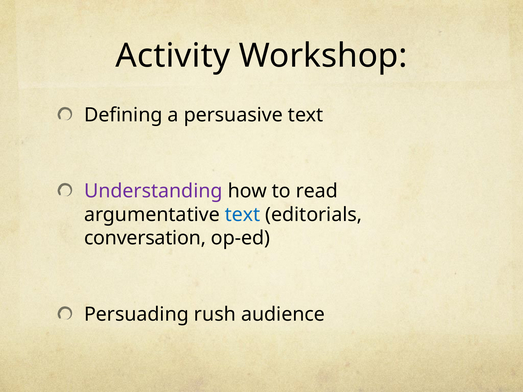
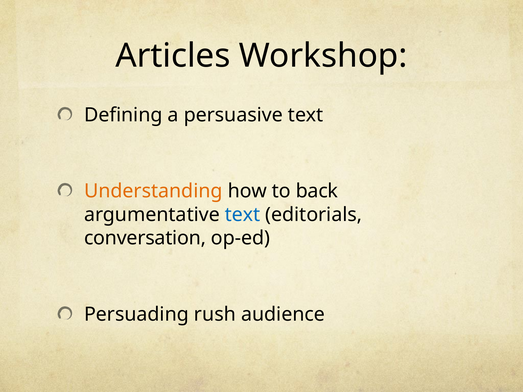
Activity: Activity -> Articles (173, 56)
Understanding colour: purple -> orange (153, 191)
read: read -> back (317, 191)
